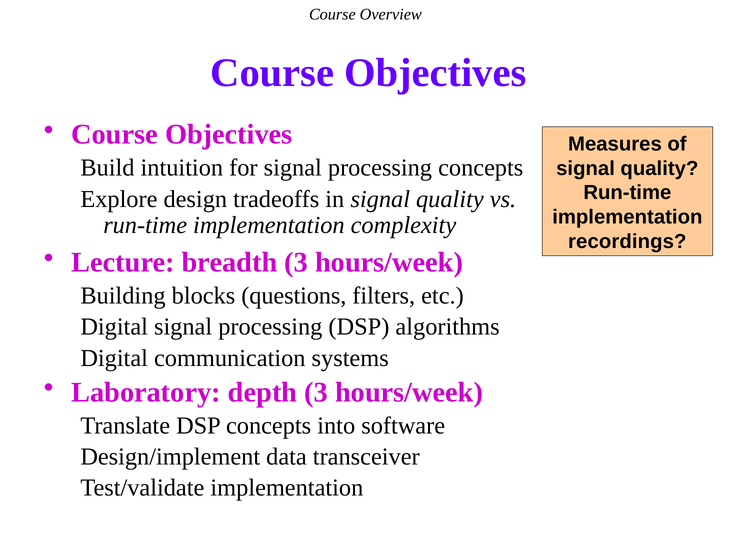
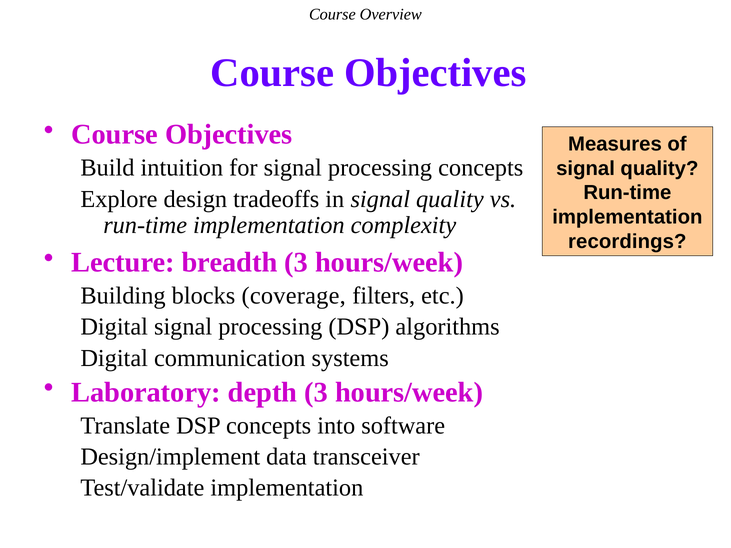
questions: questions -> coverage (294, 296)
